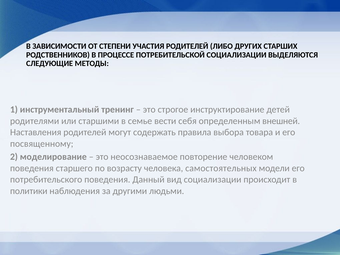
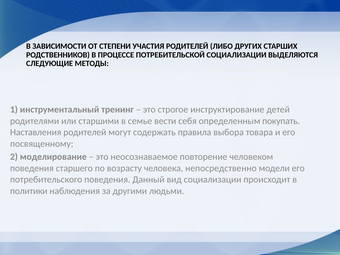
внешней: внешней -> покупать (281, 121)
самостоятельных: самостоятельных -> непосредственно (221, 168)
